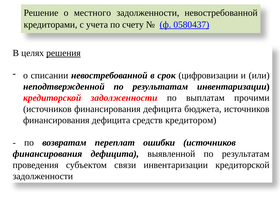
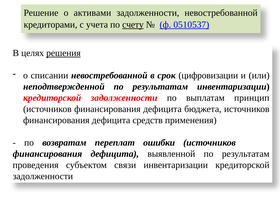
местного: местного -> активами (92, 13)
счету underline: none -> present (133, 25)
0580437: 0580437 -> 0510537 (191, 25)
прочими: прочими -> принцип (252, 98)
кредитором: кредитором -> применения (191, 120)
